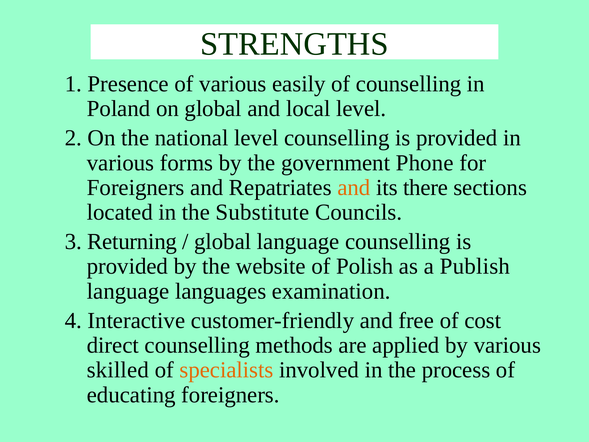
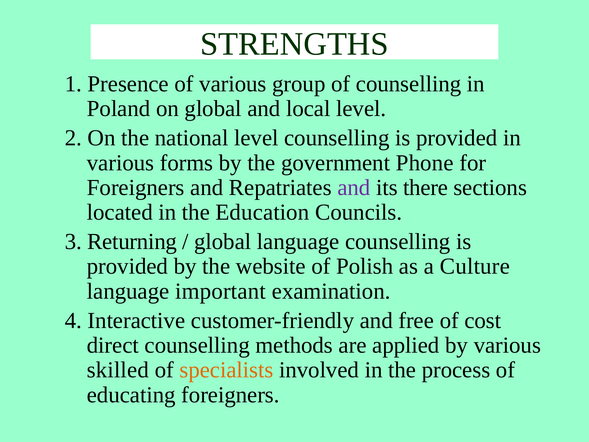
easily: easily -> group (299, 84)
and colour: orange -> purple (354, 187)
Substitute: Substitute -> Education (262, 212)
Publish: Publish -> Culture (475, 266)
languages: languages -> important (221, 291)
